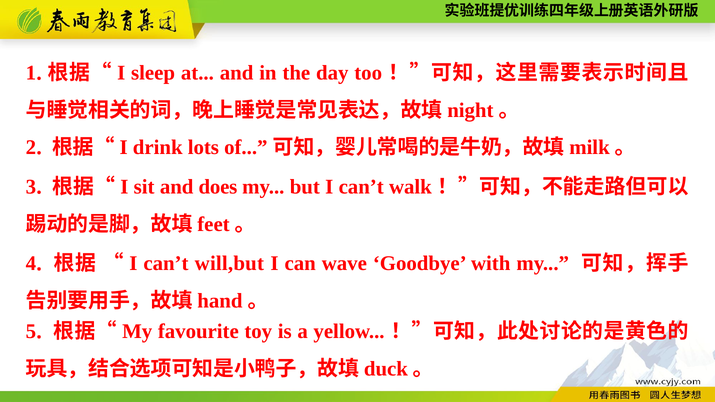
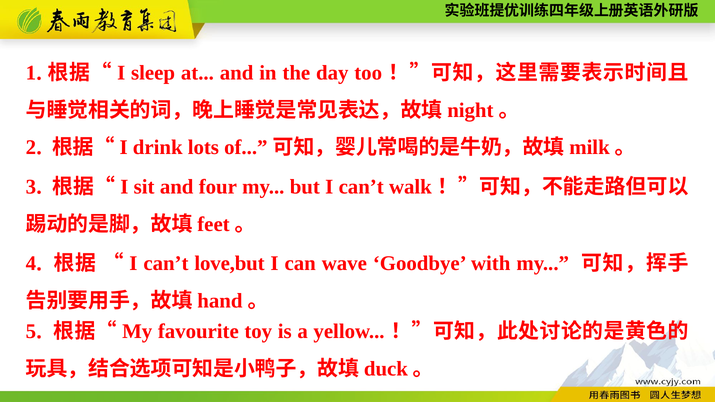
does: does -> four (218, 187)
will,but: will,but -> love,but (230, 264)
